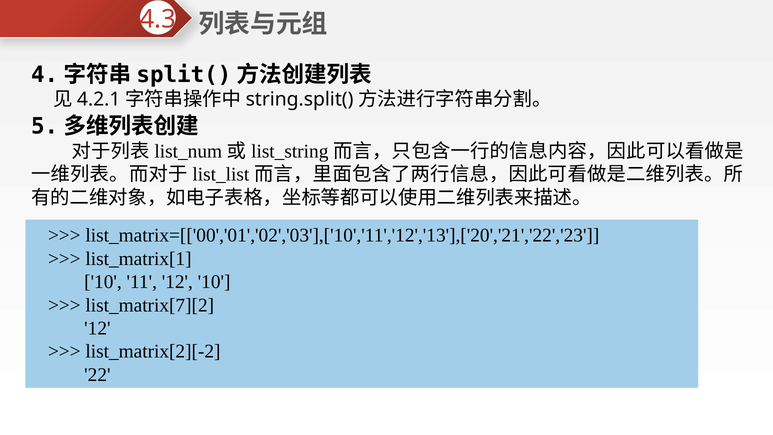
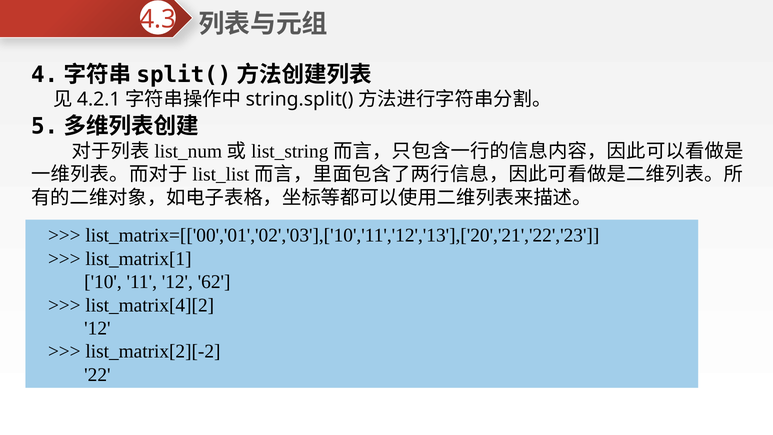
12 10: 10 -> 62 (214, 282)
list_matrix[7][2: list_matrix[7][2 -> list_matrix[4][2 (150, 305)
